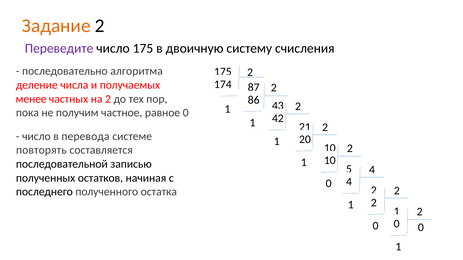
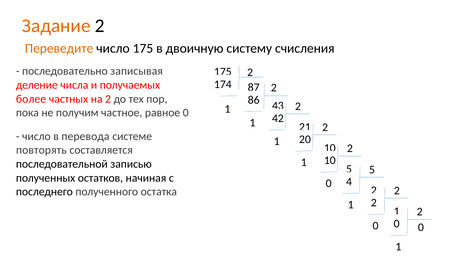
Переведите colour: purple -> orange (59, 49)
алгоритма: алгоритма -> записывая (137, 71)
менее: менее -> более (31, 99)
4: 4 -> 5 (372, 170)
